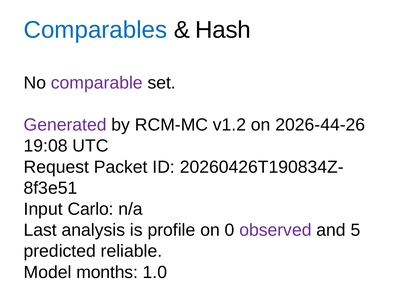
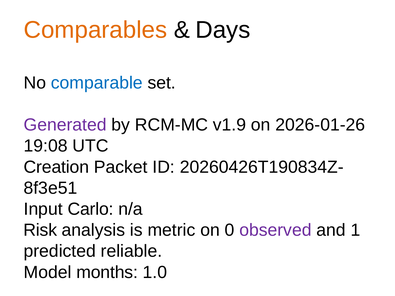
Comparables colour: blue -> orange (95, 30)
Hash: Hash -> Days (223, 30)
comparable colour: purple -> blue (97, 83)
v1.2: v1.2 -> v1.9 (230, 125)
2026-44-26: 2026-44-26 -> 2026-01-26 (320, 125)
Request: Request -> Creation (56, 167)
Last: Last -> Risk (40, 230)
profile: profile -> metric (171, 230)
5: 5 -> 1 (356, 230)
